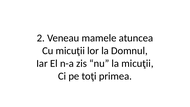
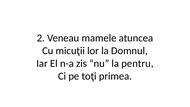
la micuţii: micuţii -> pentru (137, 63)
